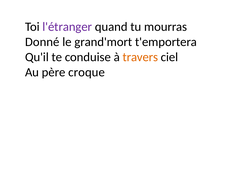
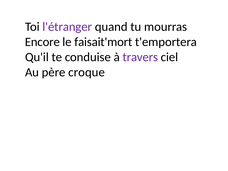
Donné: Donné -> Encore (42, 42)
grand'mort: grand'mort -> faisait'mort (103, 42)
travers colour: orange -> purple (140, 57)
